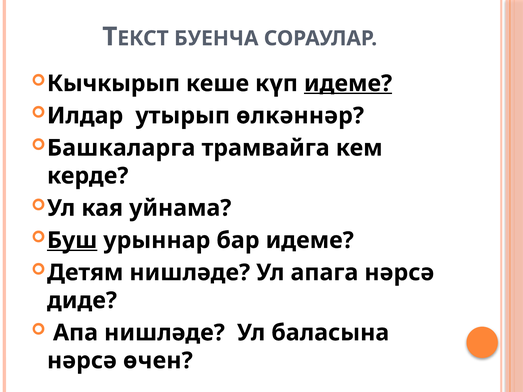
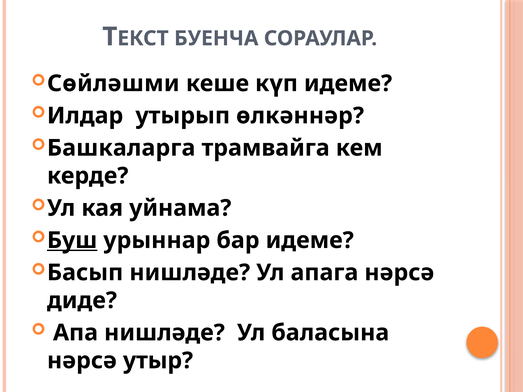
Кычкырып: Кычкырып -> Сөйләшми (113, 84)
идеме underline: present -> none (348, 84)
Детям: Детям -> Басып (85, 273)
өчен: өчен -> утыр (158, 361)
